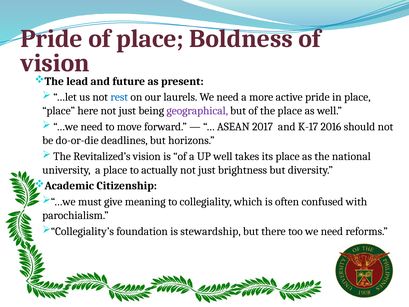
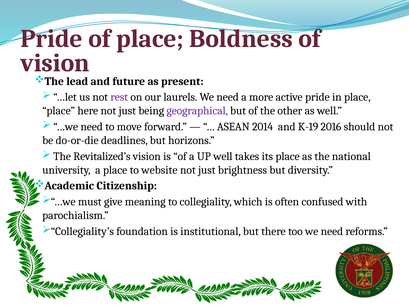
rest colour: blue -> purple (119, 97)
the place: place -> other (290, 111)
2017: 2017 -> 2014 (263, 127)
K-17: K-17 -> K-19 (308, 127)
actually: actually -> website (159, 170)
stewardship: stewardship -> institutional (211, 231)
